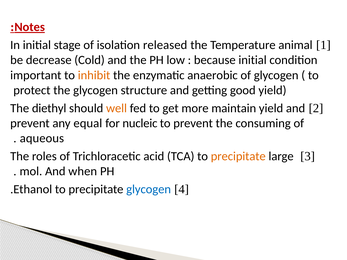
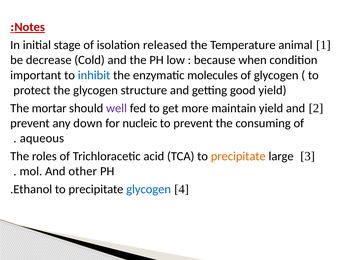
because initial: initial -> when (253, 60)
inhibit colour: orange -> blue (94, 75)
anaerobic: anaerobic -> molecules (213, 75)
diethyl: diethyl -> mortar (49, 108)
well colour: orange -> purple (117, 108)
equal: equal -> down (88, 123)
when: when -> other (83, 171)
